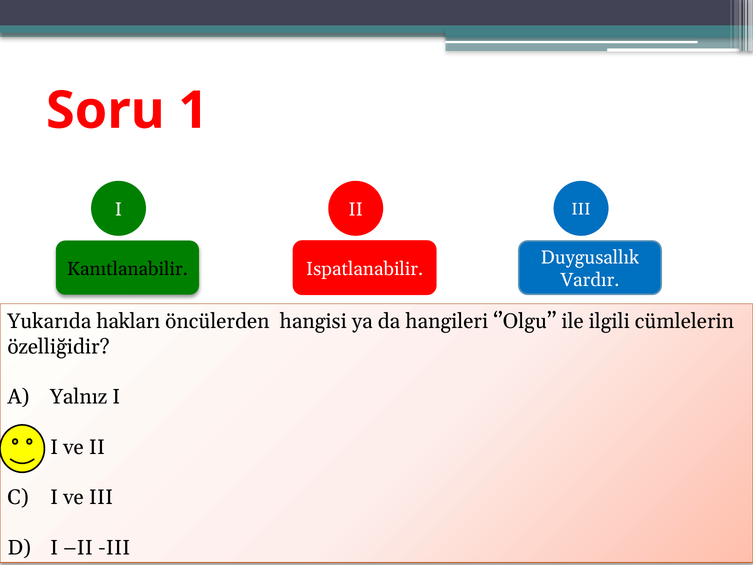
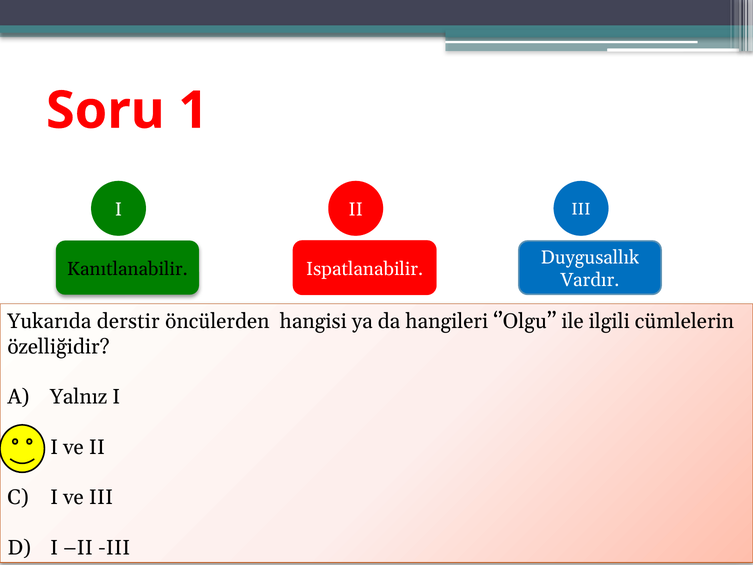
hakları: hakları -> derstir (128, 321)
